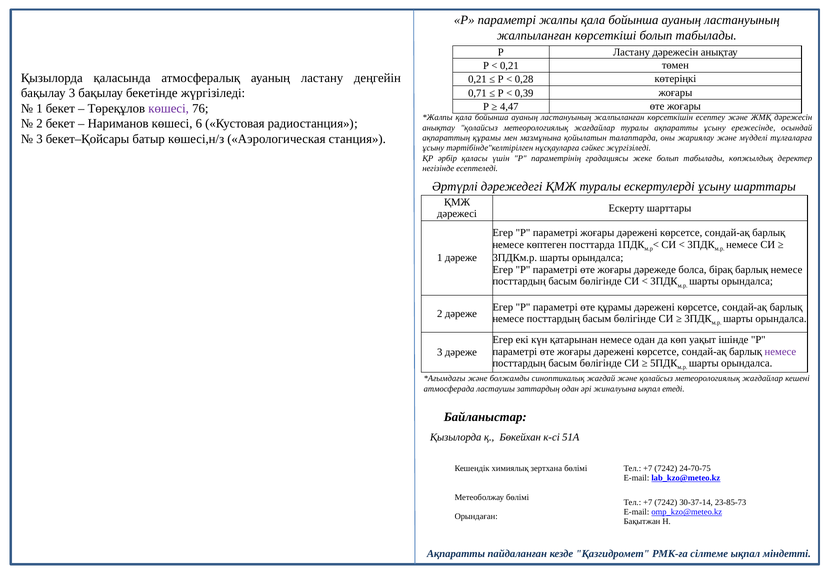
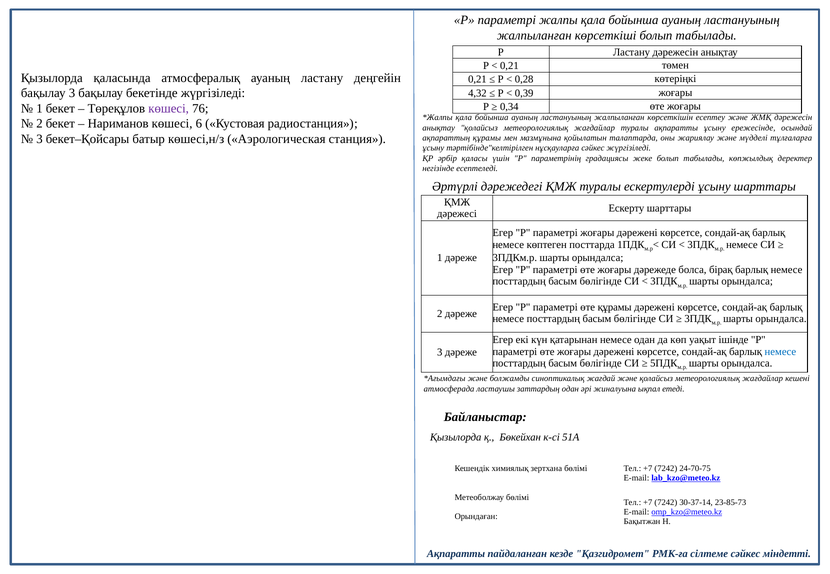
0,71: 0,71 -> 4,32 (477, 93)
4,47: 4,47 -> 0,34 (509, 107)
немесе colour: purple -> blue (780, 352)
сілтеме ықпал: ықпал -> сәйкес (745, 554)
